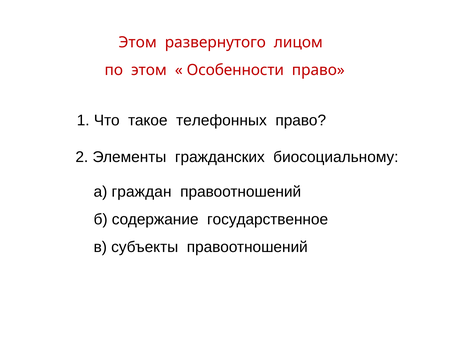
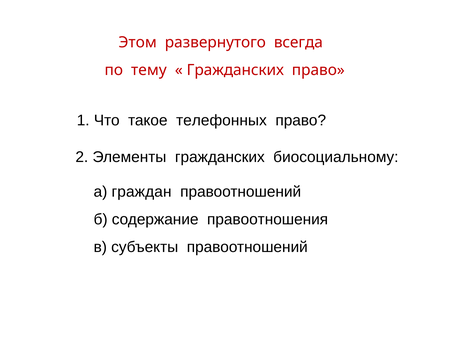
лицом: лицом -> всегда (298, 42)
по этом: этом -> тему (149, 70)
Особенности: Особенности -> Гражданских (235, 70)
государственное: государственное -> правоотношения (268, 219)
